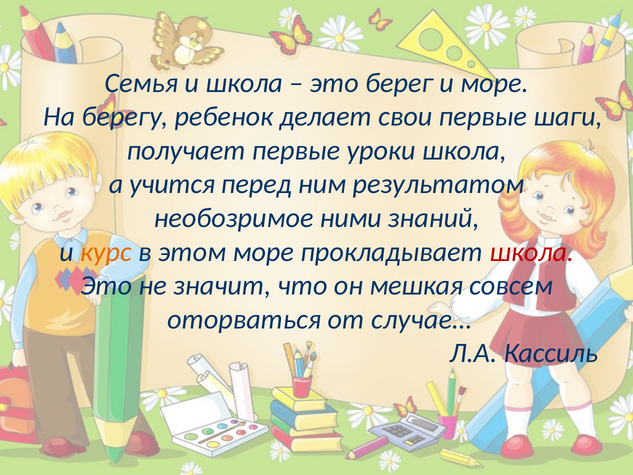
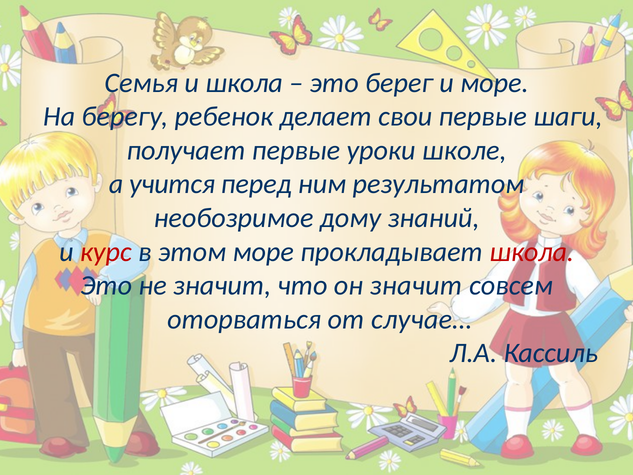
уроки школа: школа -> школе (464, 150)
ними: ними -> дому (350, 218)
курс colour: orange -> red (106, 252)
он мешкая: мешкая -> значит (416, 285)
